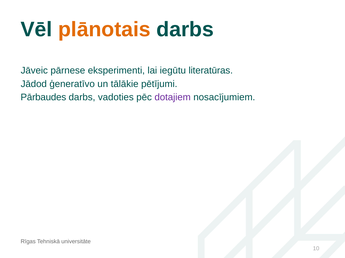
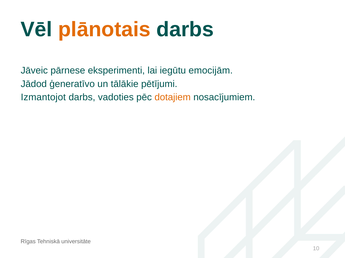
literatūras: literatūras -> emocijām (211, 71)
Pārbaudes: Pārbaudes -> Izmantojot (43, 98)
dotajiem colour: purple -> orange (173, 98)
